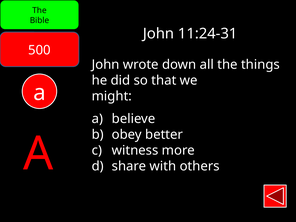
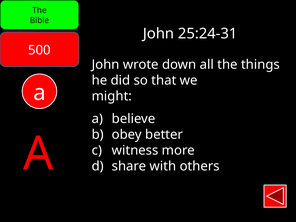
11:24-31: 11:24-31 -> 25:24-31 (208, 34)
